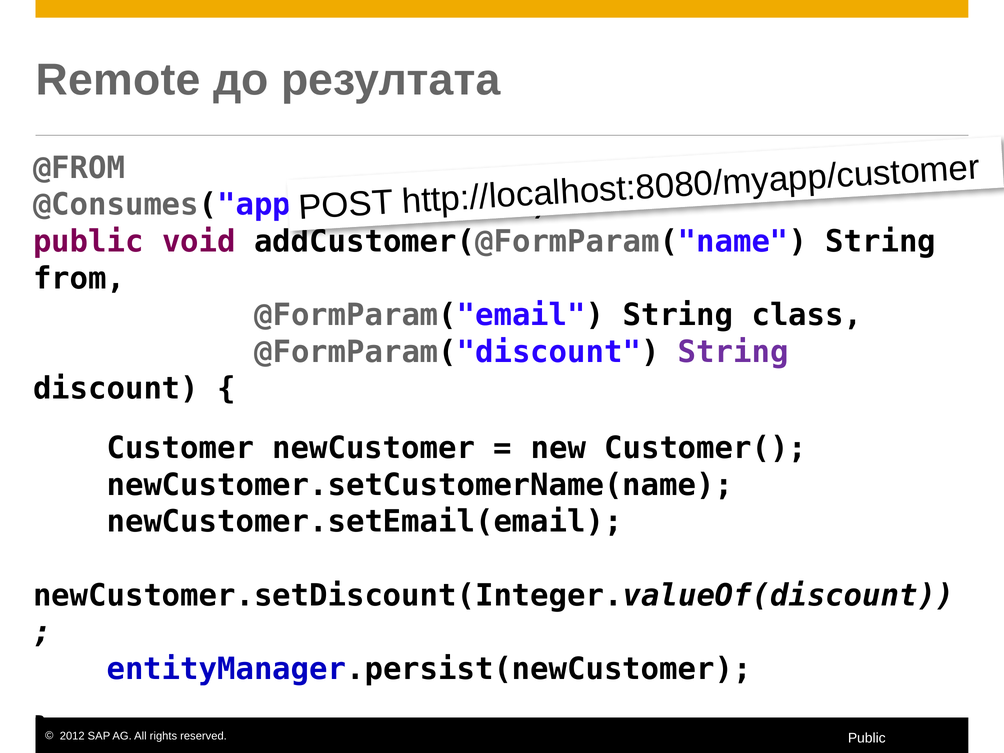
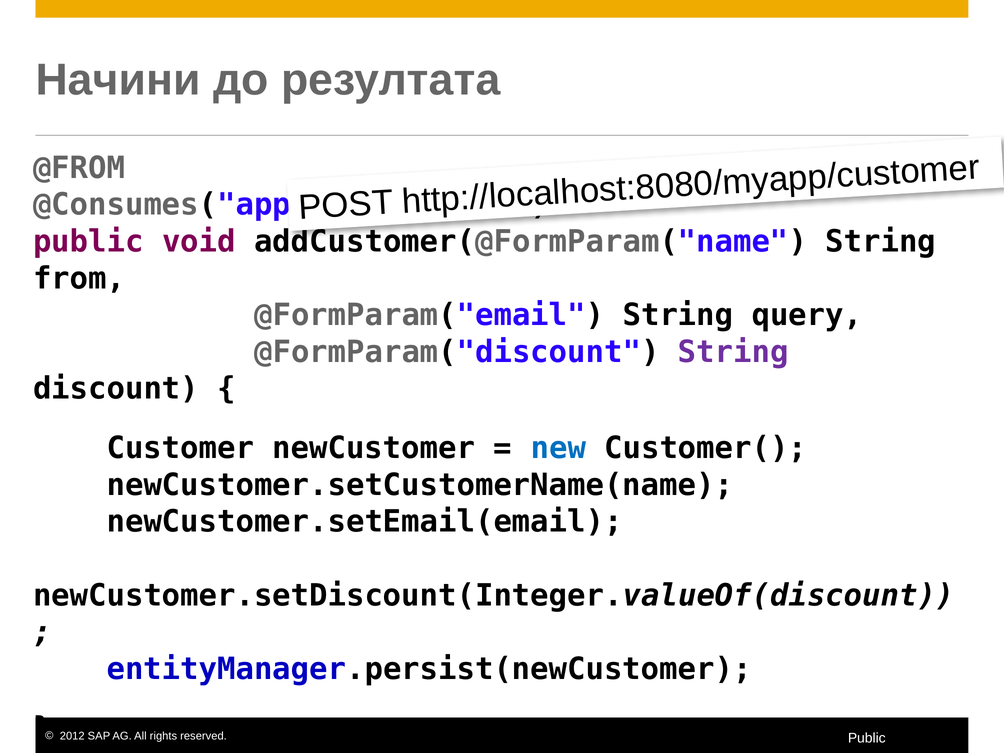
Remote: Remote -> Начини (118, 80)
class: class -> query (807, 315)
new colour: black -> blue (558, 448)
